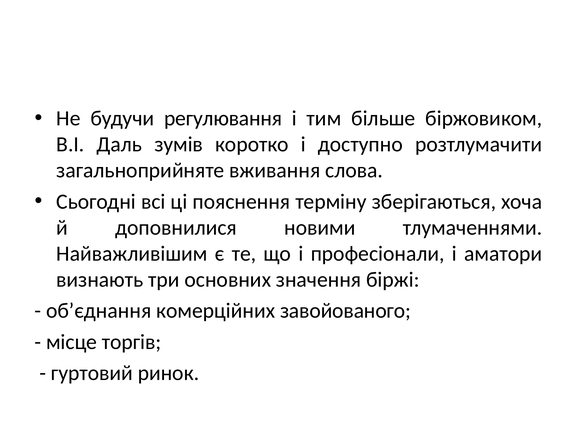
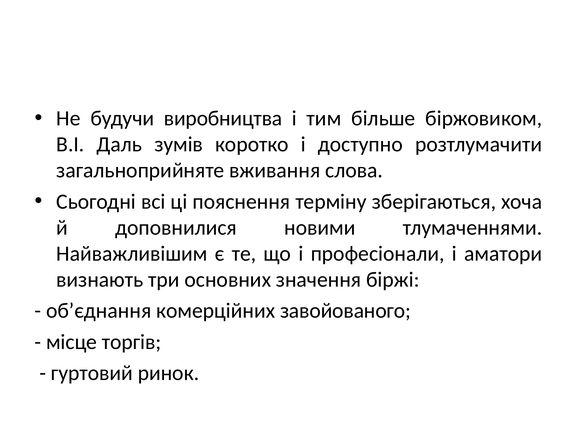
регулювання: регулювання -> виробництва (223, 118)
